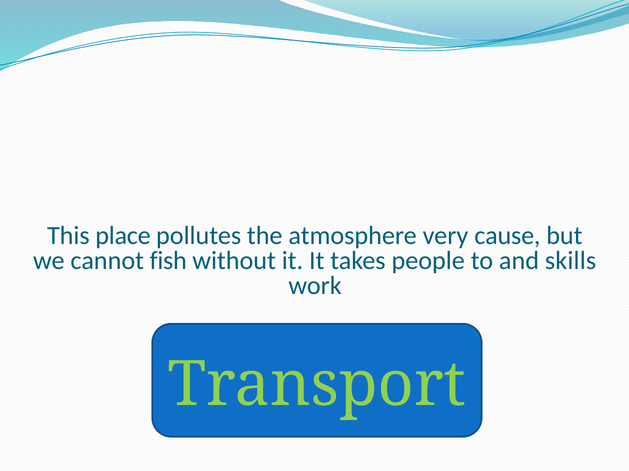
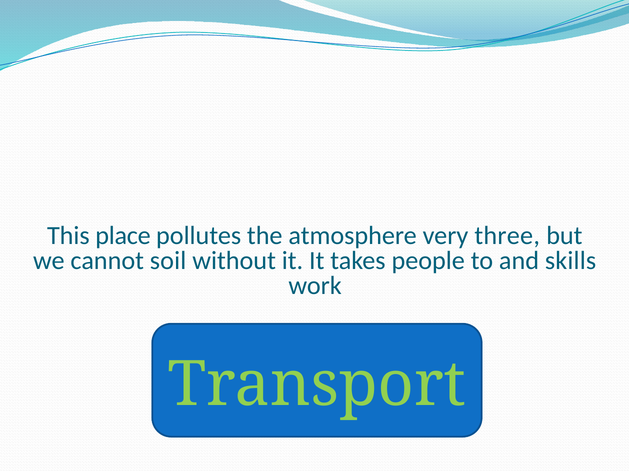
cause: cause -> three (507, 236)
fish: fish -> soil (168, 261)
